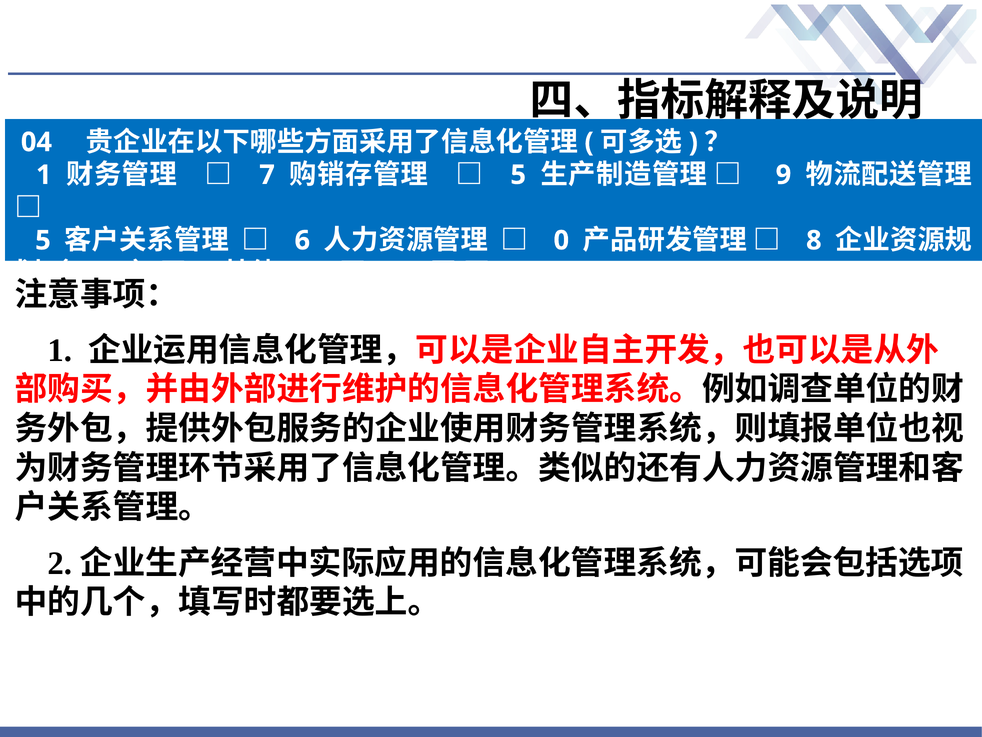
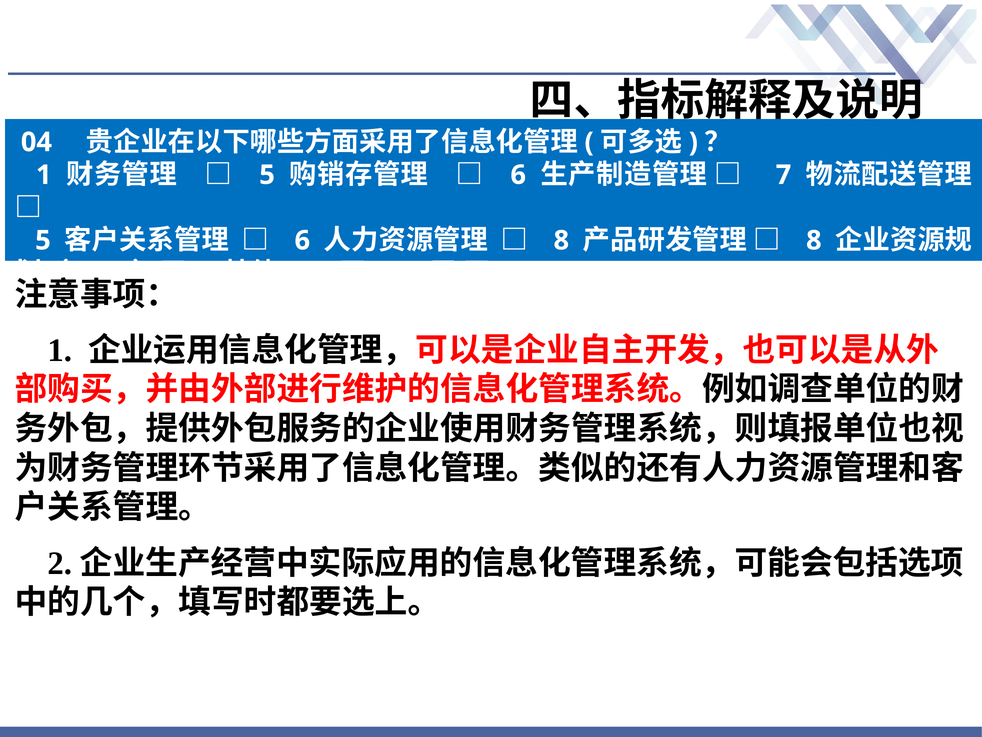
7: 7 -> 5 (267, 175)
5: 5 -> 6 (518, 175)
9: 9 -> 7 (783, 175)
0: 0 -> 8 (561, 240)
